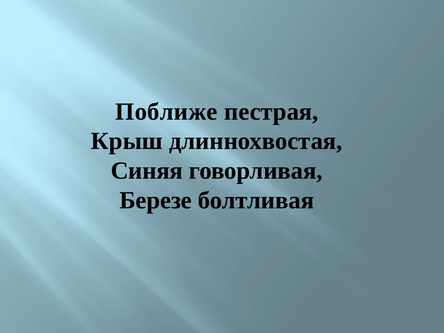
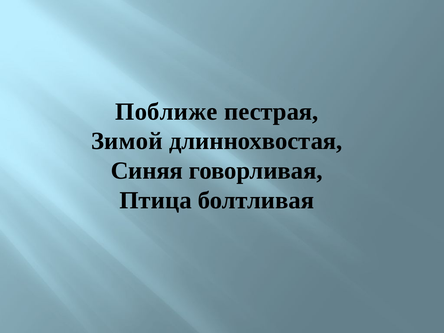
Крыш: Крыш -> Зимой (127, 141)
Березе: Березе -> Птица (156, 200)
